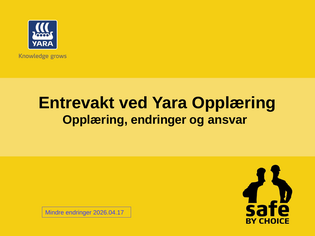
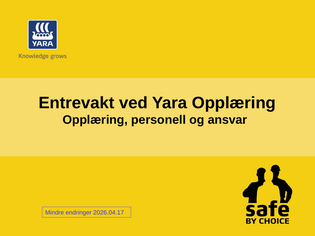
Opplæring endringer: endringer -> personell (159, 120)
